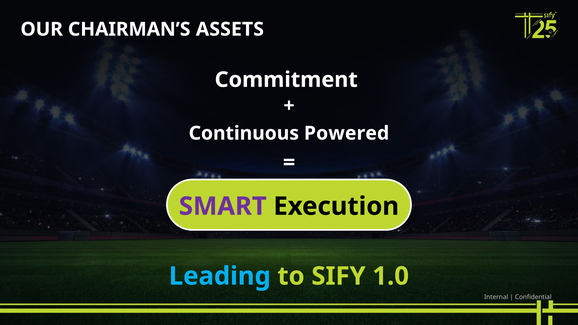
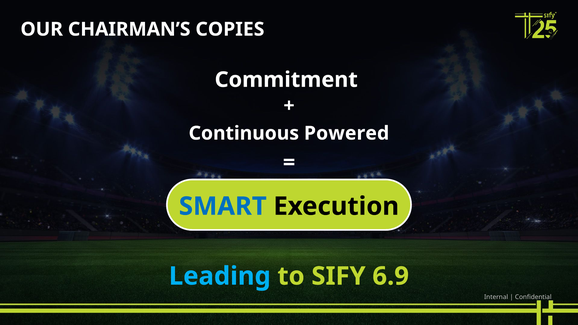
ASSETS: ASSETS -> COPIES (230, 29)
SMART colour: purple -> blue (223, 206)
1.0: 1.0 -> 6.9 (391, 276)
